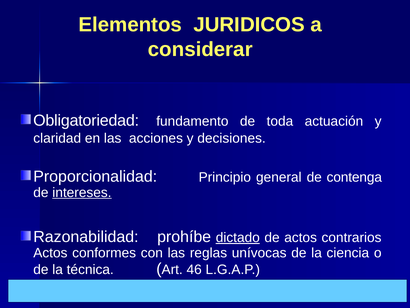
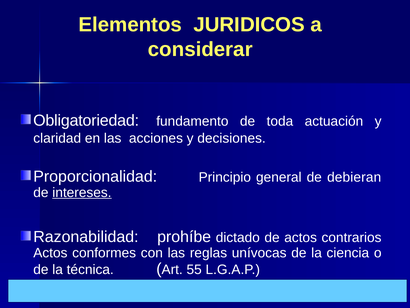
contenga: contenga -> debieran (354, 177)
dictado underline: present -> none (238, 237)
46: 46 -> 55 (194, 269)
